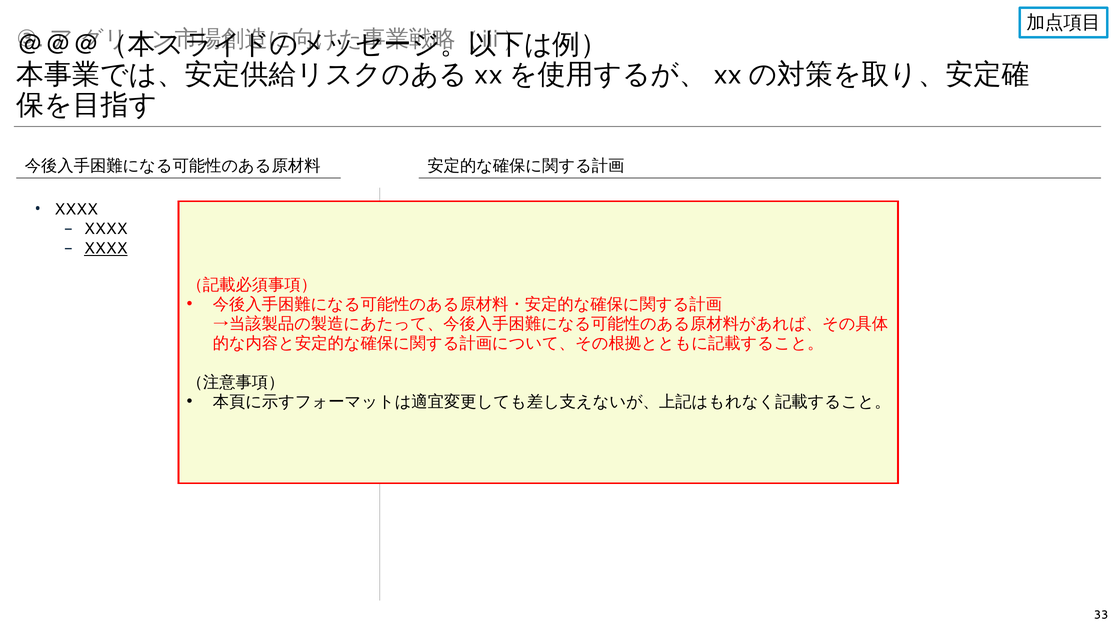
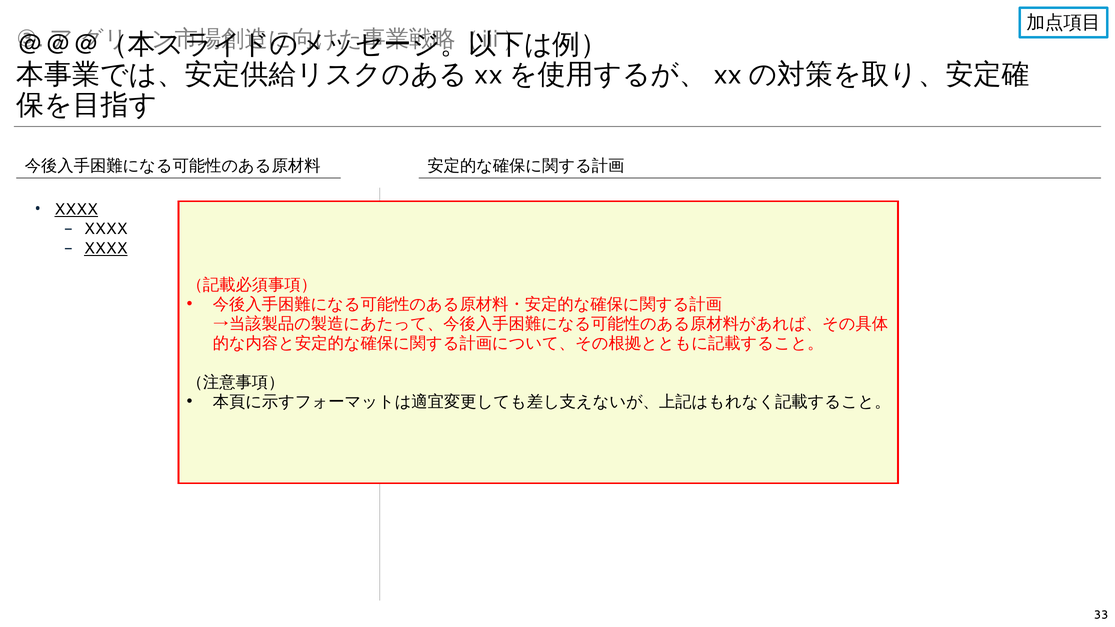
XXXX underline: none -> present (76, 209)
